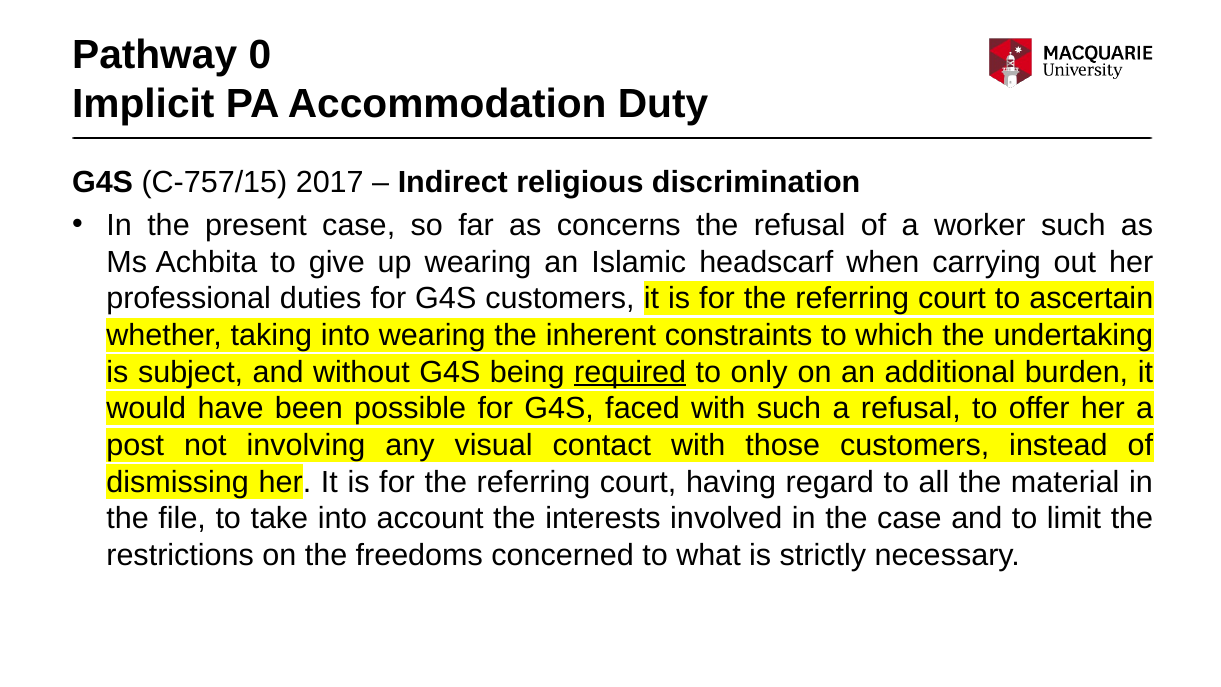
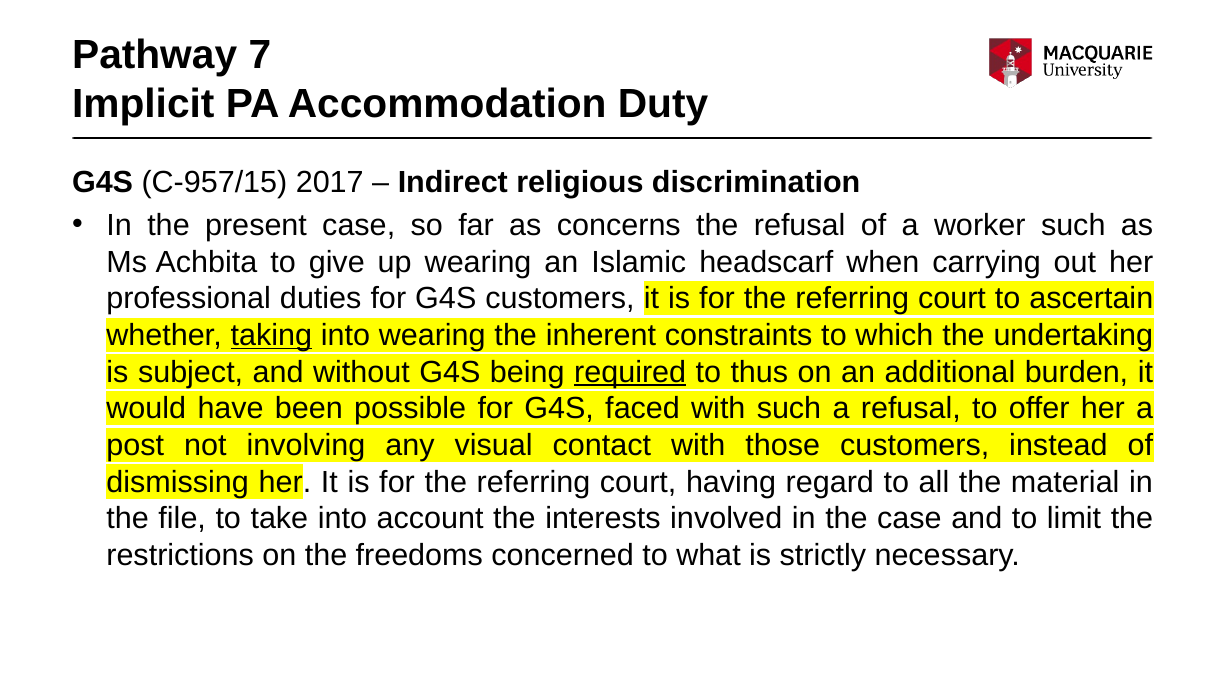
0: 0 -> 7 (260, 55)
C‑757/15: C‑757/15 -> C‑957/15 (214, 183)
taking underline: none -> present (271, 335)
only: only -> thus (759, 372)
